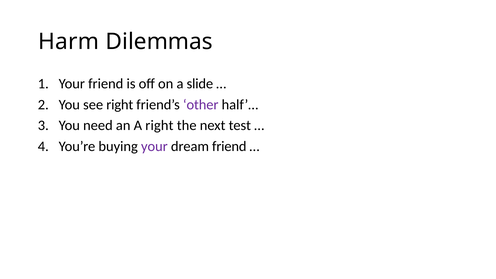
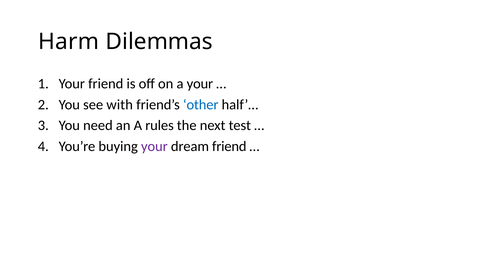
a slide: slide -> your (200, 84)
see right: right -> with (120, 105)
other colour: purple -> blue (201, 105)
A right: right -> rules (160, 125)
